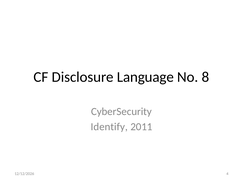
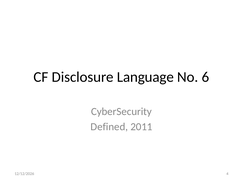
8: 8 -> 6 (205, 77)
Identify: Identify -> Defined (109, 127)
